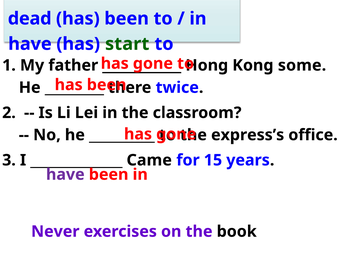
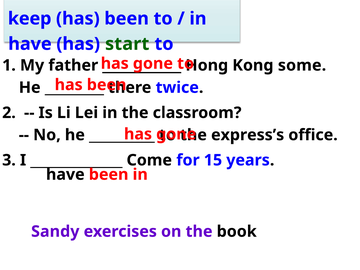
dead: dead -> keep (30, 19)
Came: Came -> Come (149, 160)
have colour: purple -> black (65, 174)
Never: Never -> Sandy (55, 231)
